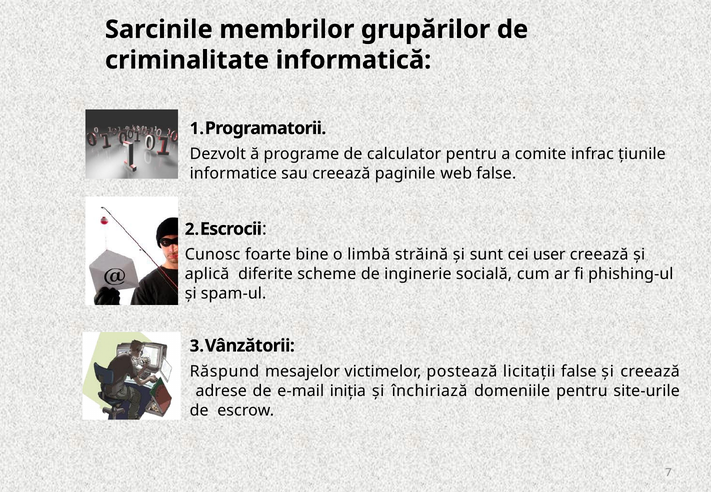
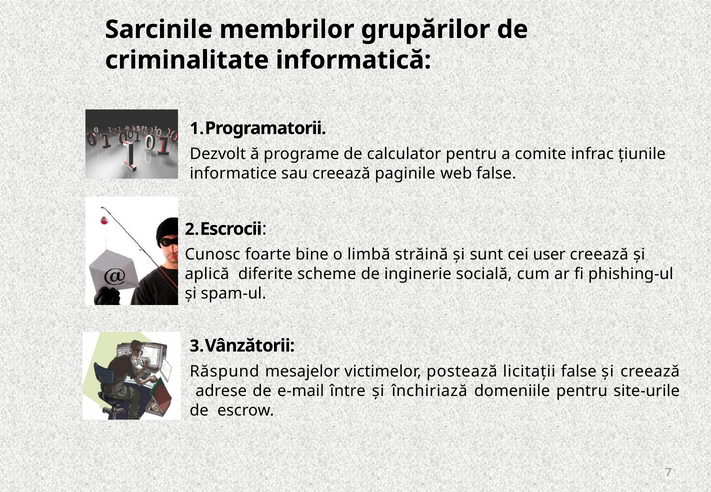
iniția: iniția -> între (348, 391)
